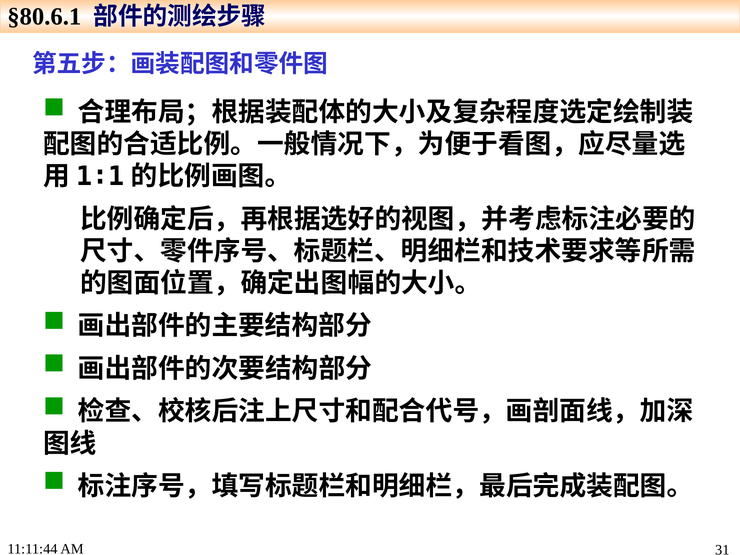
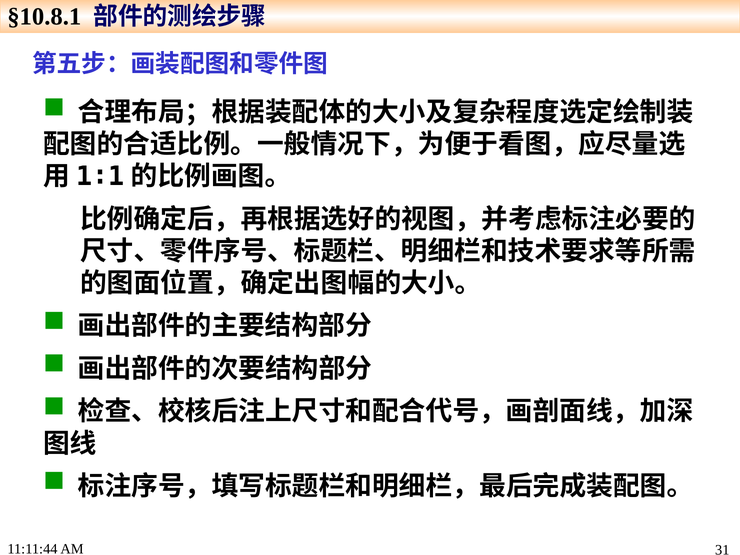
§80.6.1: §80.6.1 -> §10.8.1 (44, 17)
